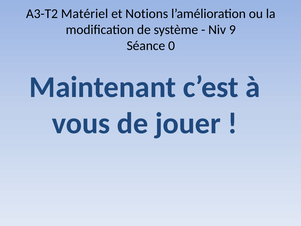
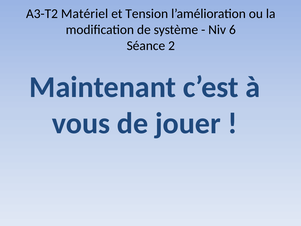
Notions: Notions -> Tension (147, 14)
9: 9 -> 6 (232, 30)
0: 0 -> 2 (172, 46)
